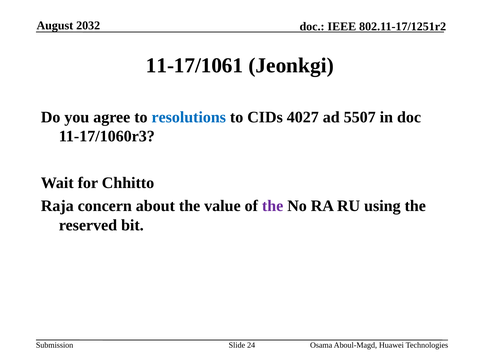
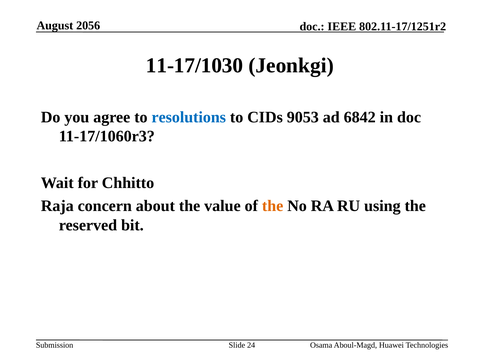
2032: 2032 -> 2056 (88, 25)
11-17/1061: 11-17/1061 -> 11-17/1030 (195, 65)
4027: 4027 -> 9053 (303, 117)
5507: 5507 -> 6842 (360, 117)
the colour: purple -> orange (273, 206)
